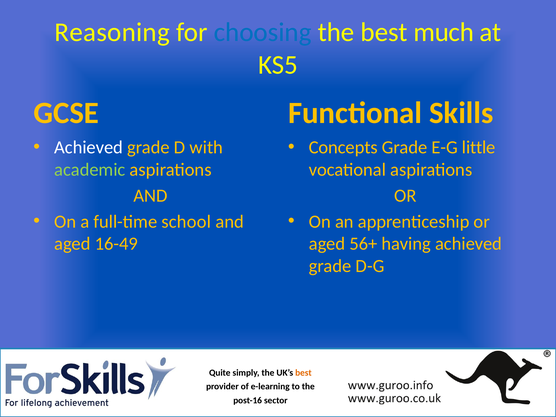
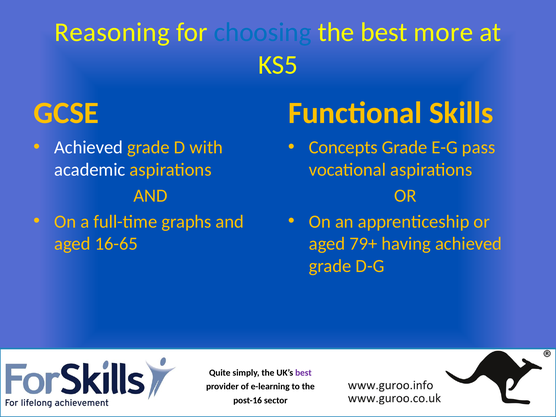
much: much -> more (443, 32)
little: little -> pass (479, 147)
academic colour: light green -> white (90, 170)
school: school -> graphs (186, 222)
16-49: 16-49 -> 16-65 (116, 244)
56+: 56+ -> 79+ (363, 244)
best colour: orange -> purple (303, 373)
